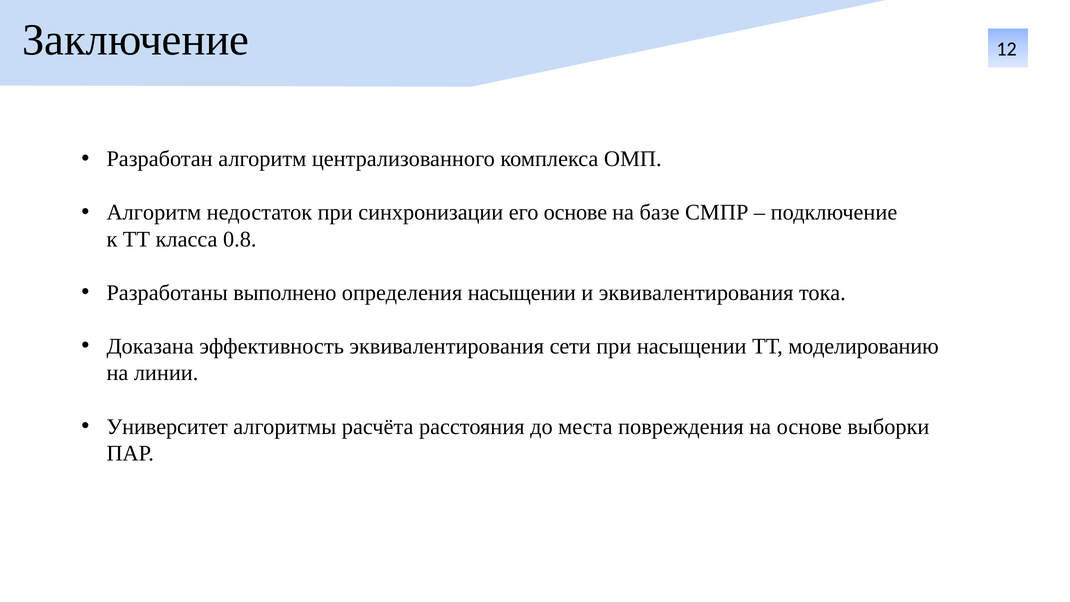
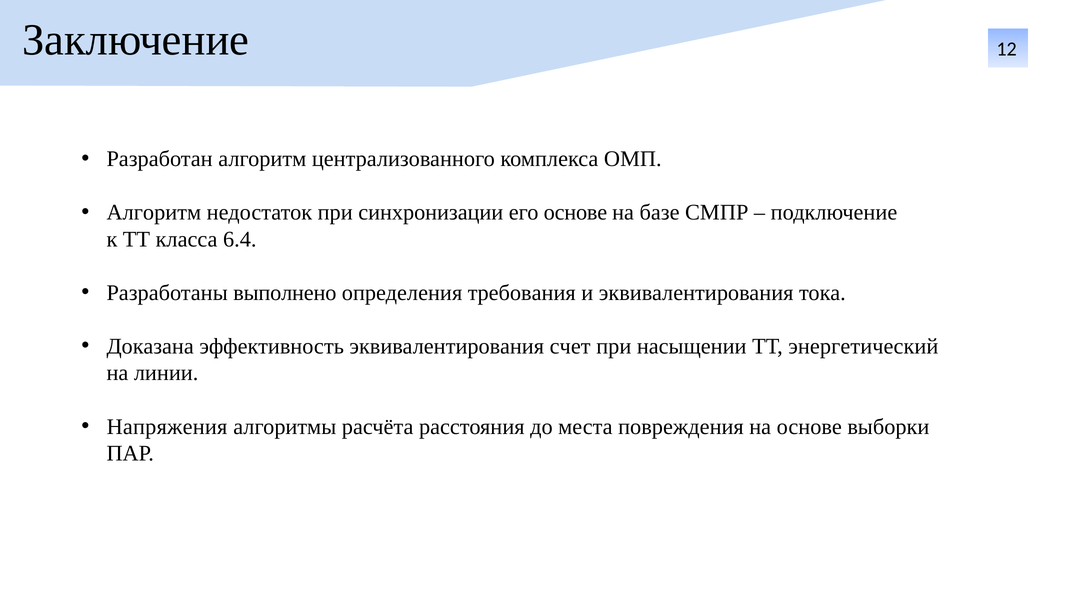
0.8: 0.8 -> 6.4 (240, 239)
определения насыщении: насыщении -> требования (522, 293)
сети: сети -> счет (570, 346)
моделированию: моделированию -> энергетический (863, 346)
Университет: Университет -> Напряжения (167, 427)
